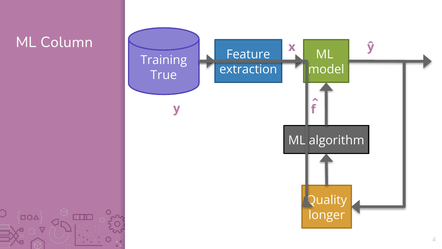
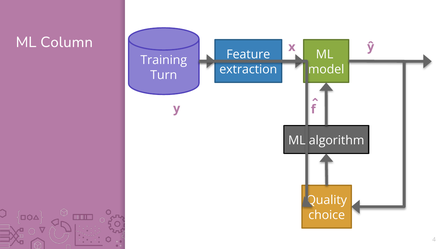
True: True -> Turn (164, 75)
longer: longer -> choice (327, 215)
